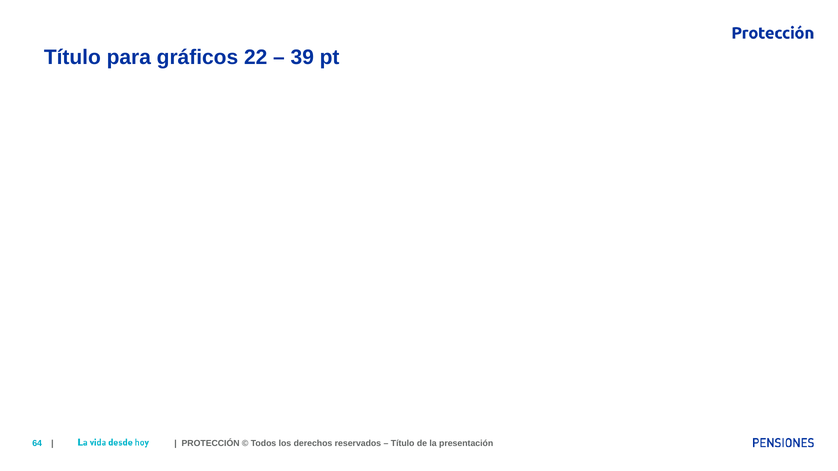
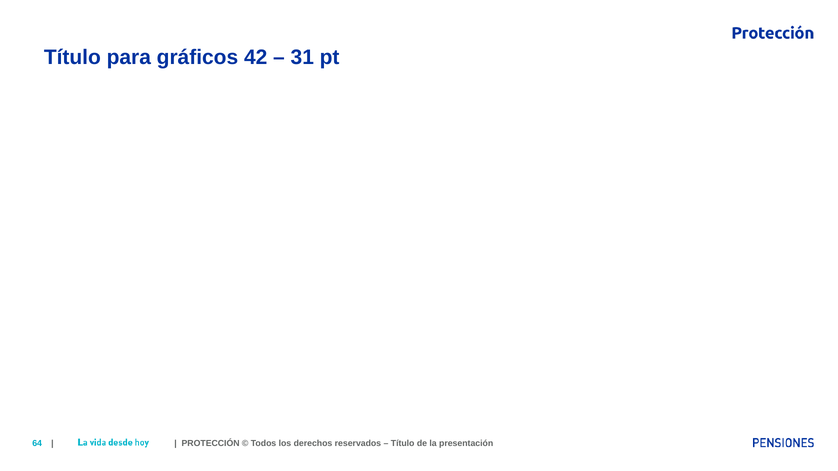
22: 22 -> 42 (256, 57)
39: 39 -> 31 (302, 57)
